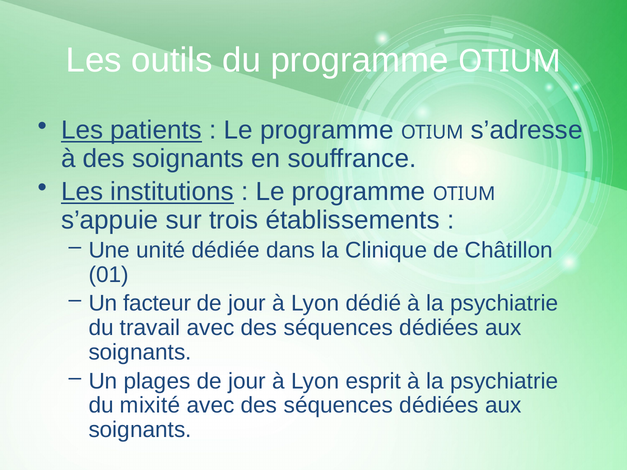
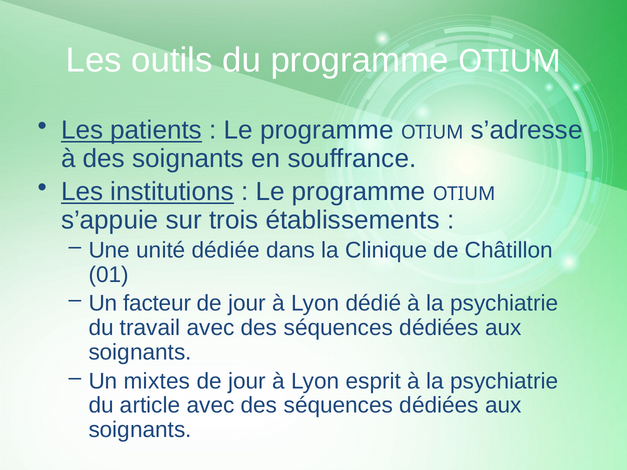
plages: plages -> mixtes (157, 381)
mixité: mixité -> article (150, 406)
